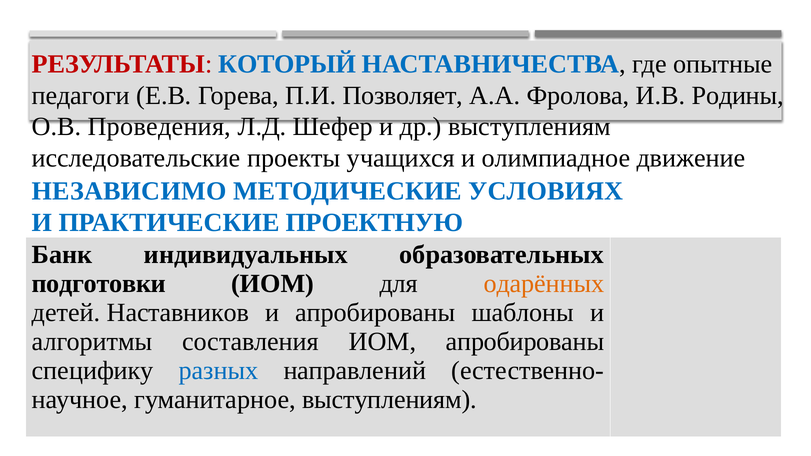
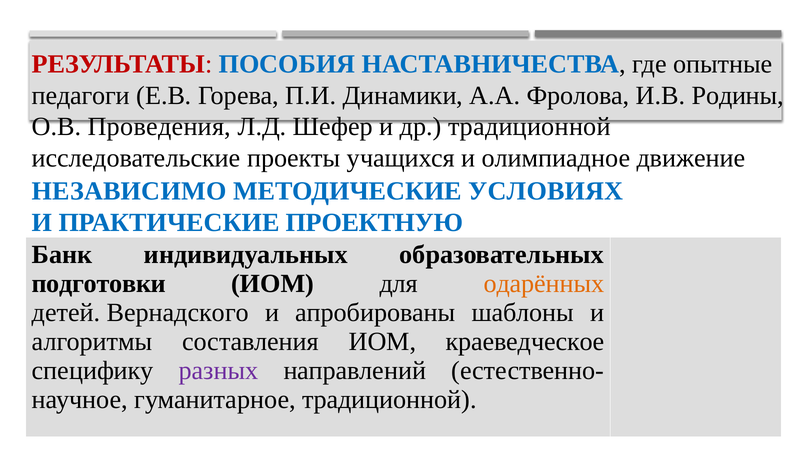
КОТОРЫЙ: КОТОРЫЙ -> ПОСОБИЯ (287, 64)
Позволяет: Позволяет -> Динамики (403, 95)
др выступлениям: выступлениям -> традиционной (529, 127)
Наставников: Наставников -> Вернадского (178, 313)
ИОМ апробированы: апробированы -> краеведческое (525, 342)
разных colour: blue -> purple (218, 371)
гуманитарное выступлениям: выступлениям -> традиционной (389, 400)
